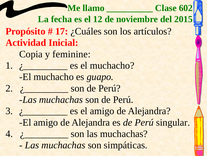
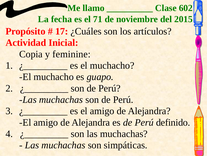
12: 12 -> 71 (98, 19)
singular: singular -> definido (173, 122)
